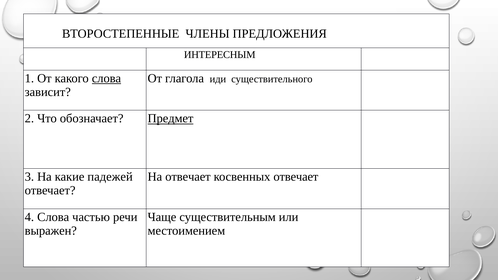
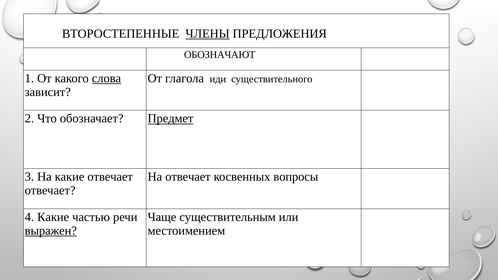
ЧЛЕНЫ underline: none -> present (208, 34)
ИНТЕРЕСНЫМ: ИНТЕРЕСНЫМ -> ОБОЗНАЧАЮТ (220, 55)
какие падежей: падежей -> отвечает (110, 177)
косвенных отвечает: отвечает -> вопросы (296, 177)
4 Слова: Слова -> Какие (53, 217)
выражен underline: none -> present (51, 231)
